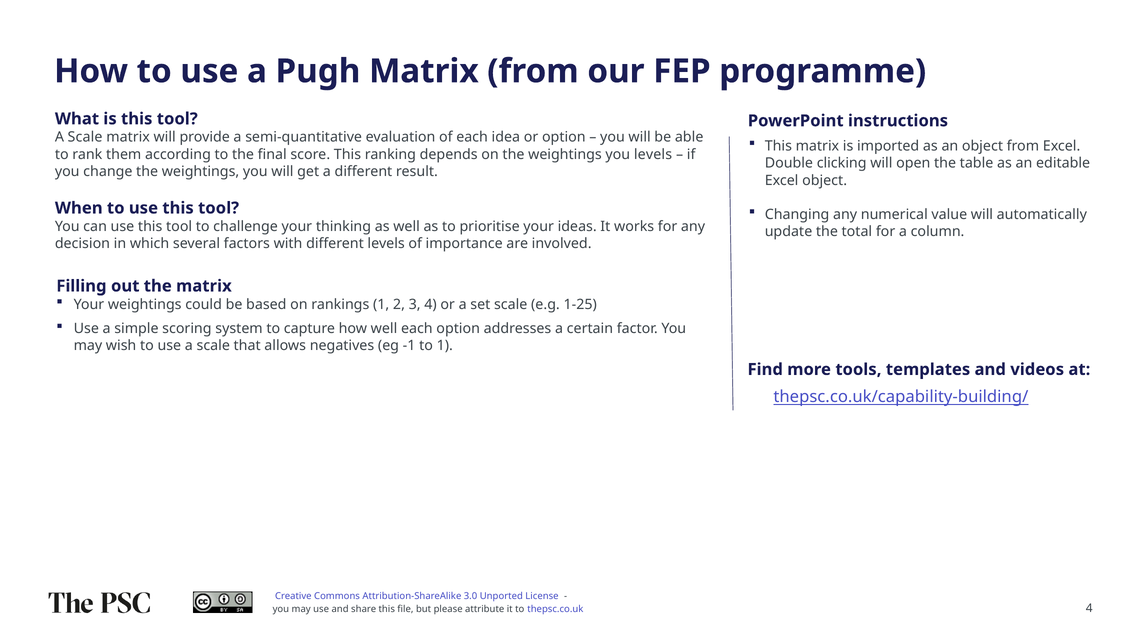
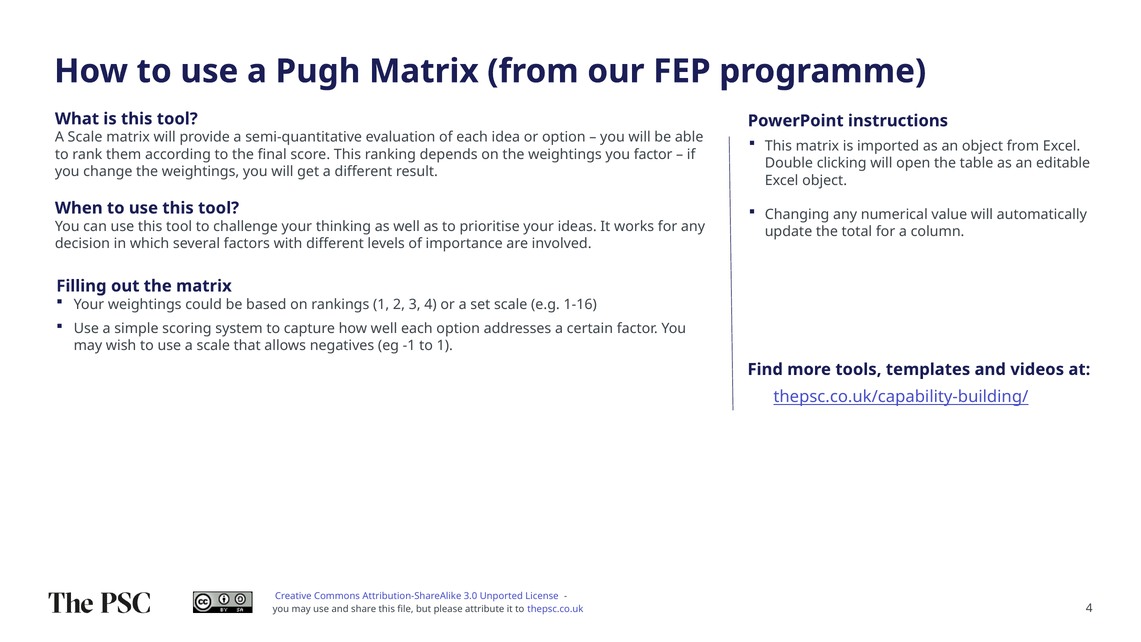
you levels: levels -> factor (653, 154)
1-25: 1-25 -> 1-16 (580, 304)
